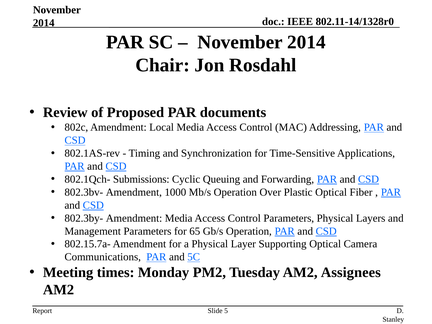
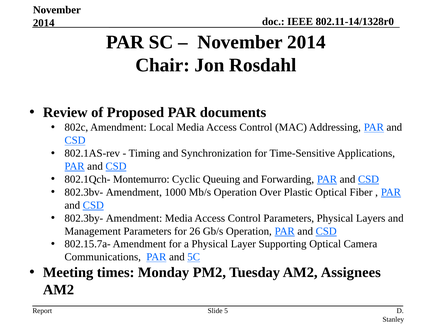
Submissions: Submissions -> Montemurro (141, 179)
65: 65 -> 26 (195, 231)
